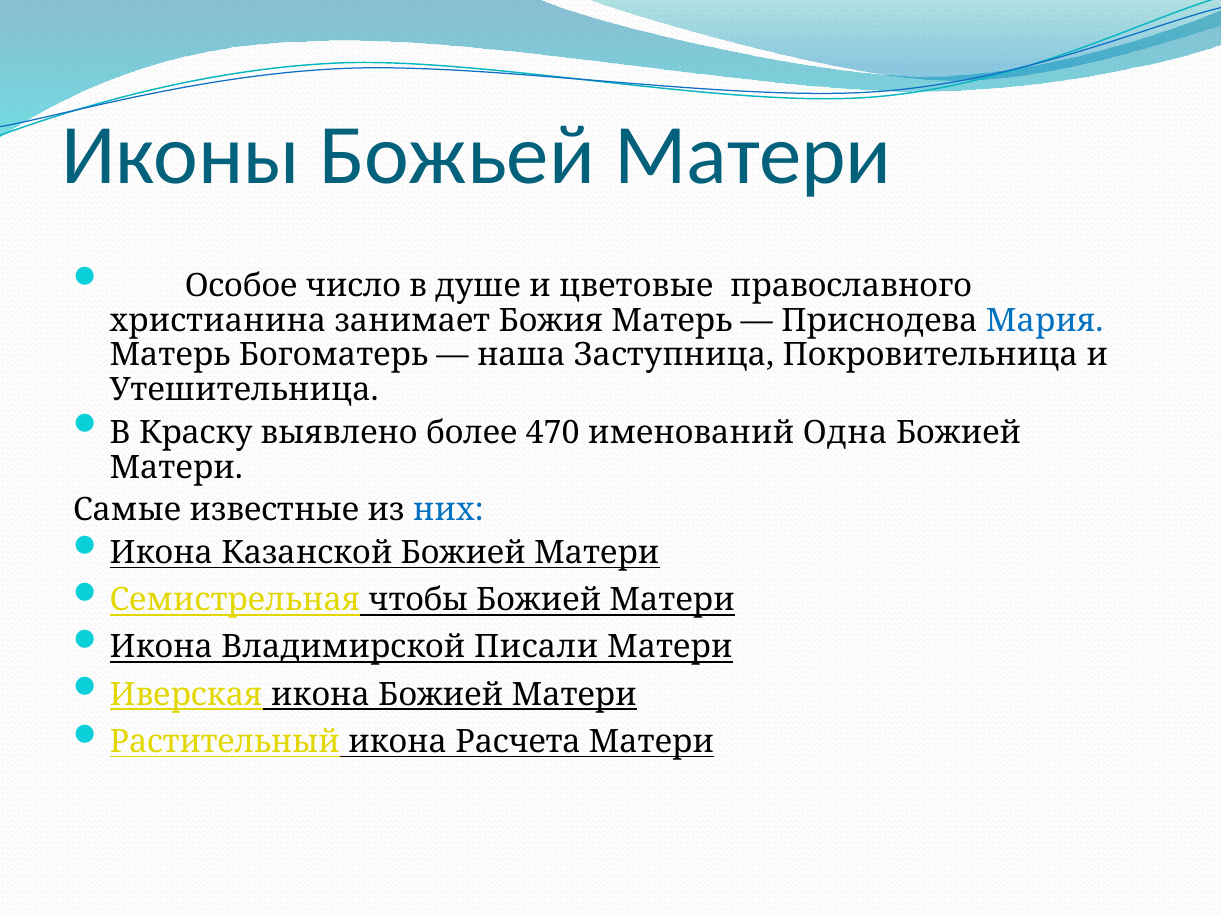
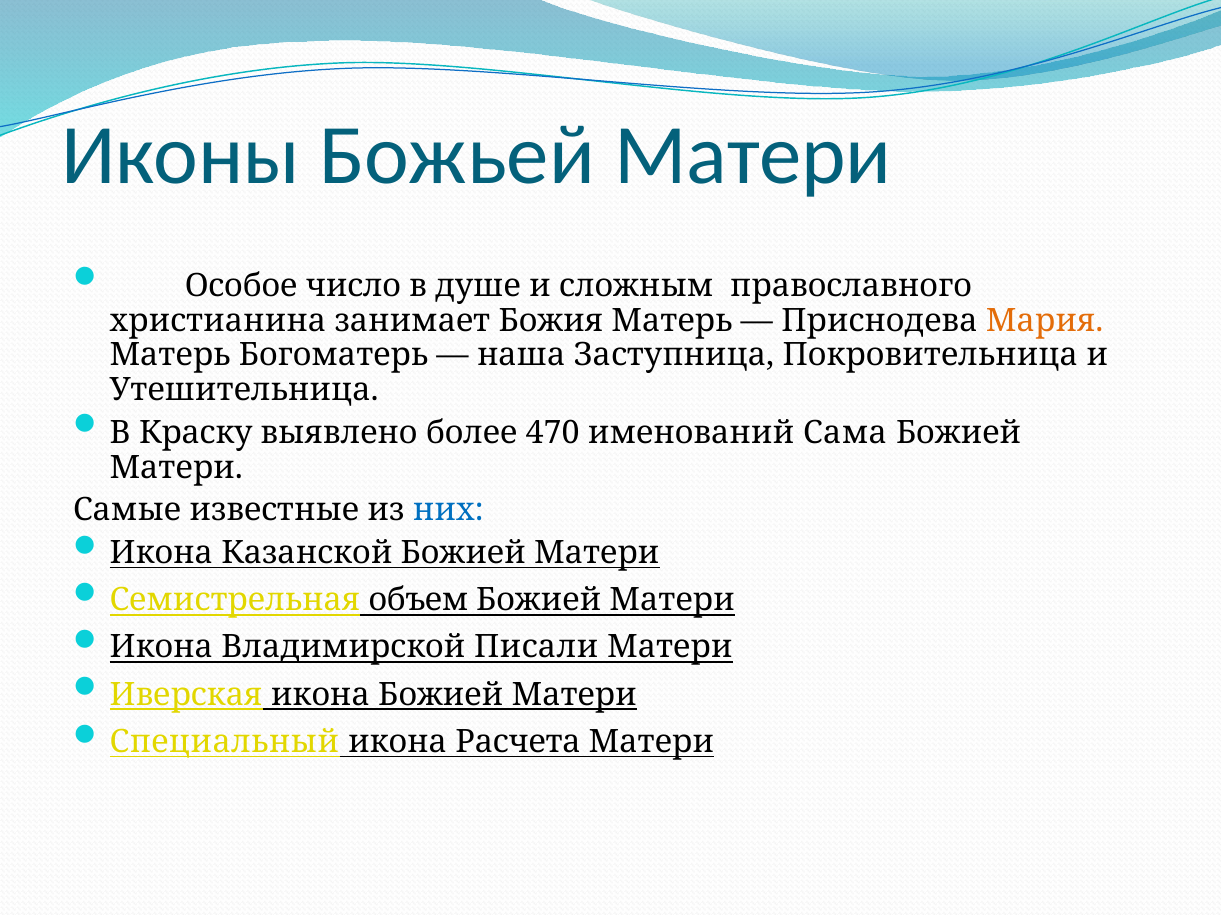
цветовые: цветовые -> сложным (636, 286)
Мария colour: blue -> orange (1045, 321)
Одна: Одна -> Сама (845, 433)
чтобы: чтобы -> объем (418, 601)
Растительный: Растительный -> Специальный (224, 742)
